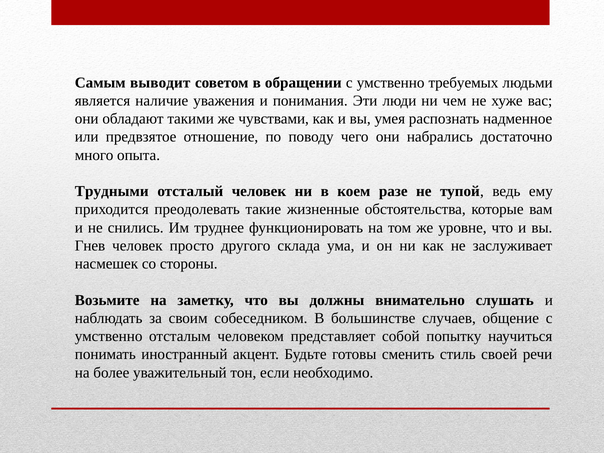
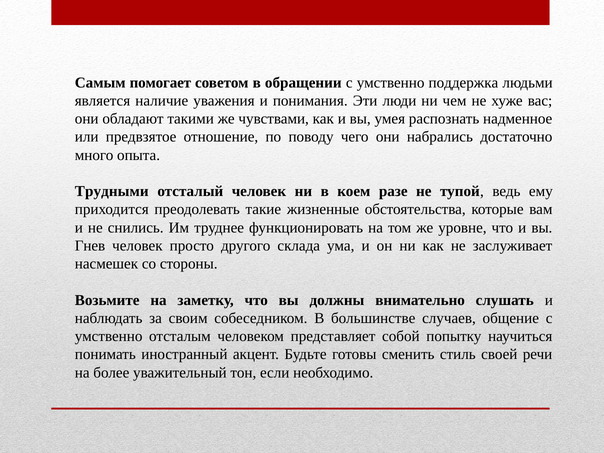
выводит: выводит -> помогает (160, 83)
требуемых: требуемых -> поддержка (463, 83)
